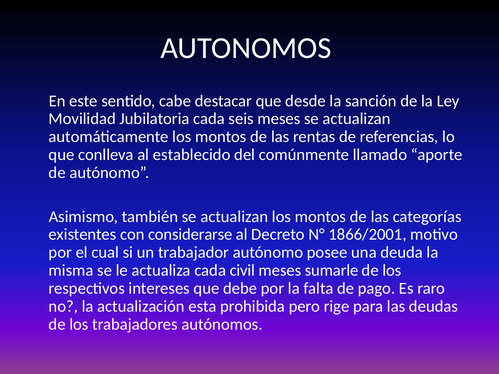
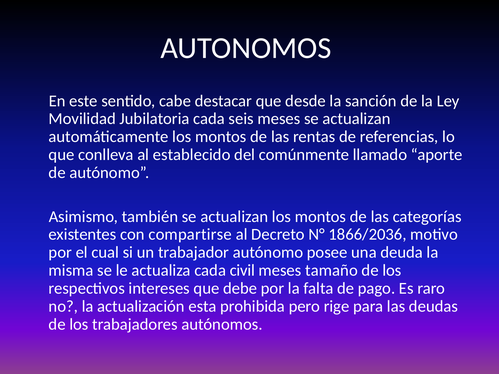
considerarse: considerarse -> compartirse (190, 235)
1866/2001: 1866/2001 -> 1866/2036 (368, 235)
sumarle: sumarle -> tamaño (332, 271)
